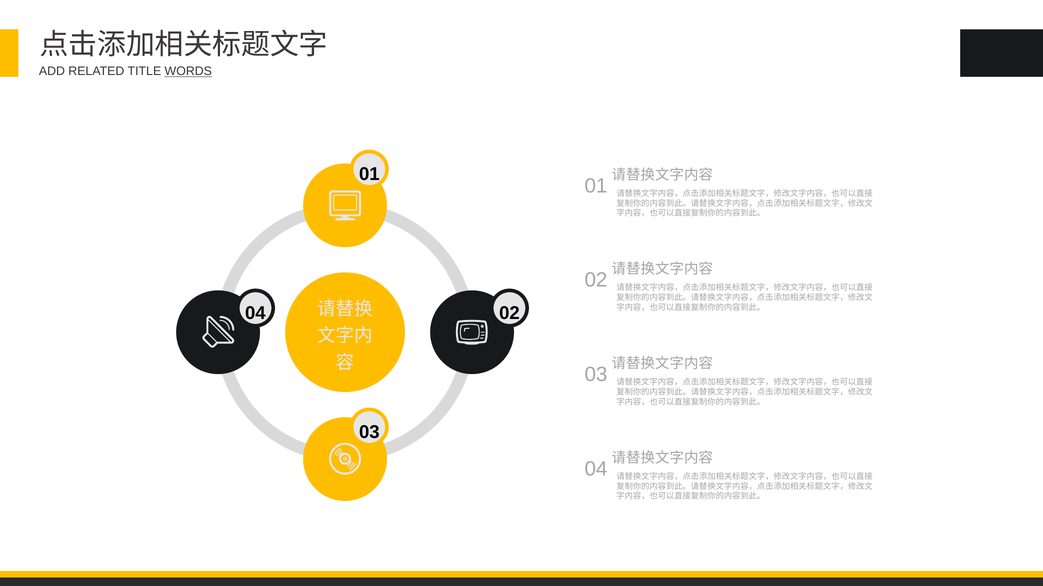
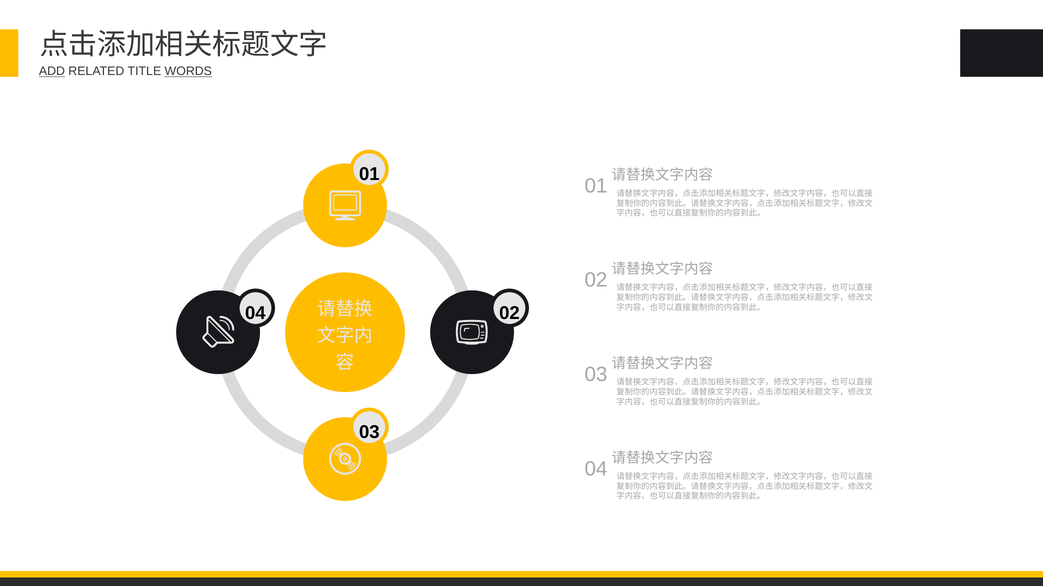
ADD underline: none -> present (52, 71)
